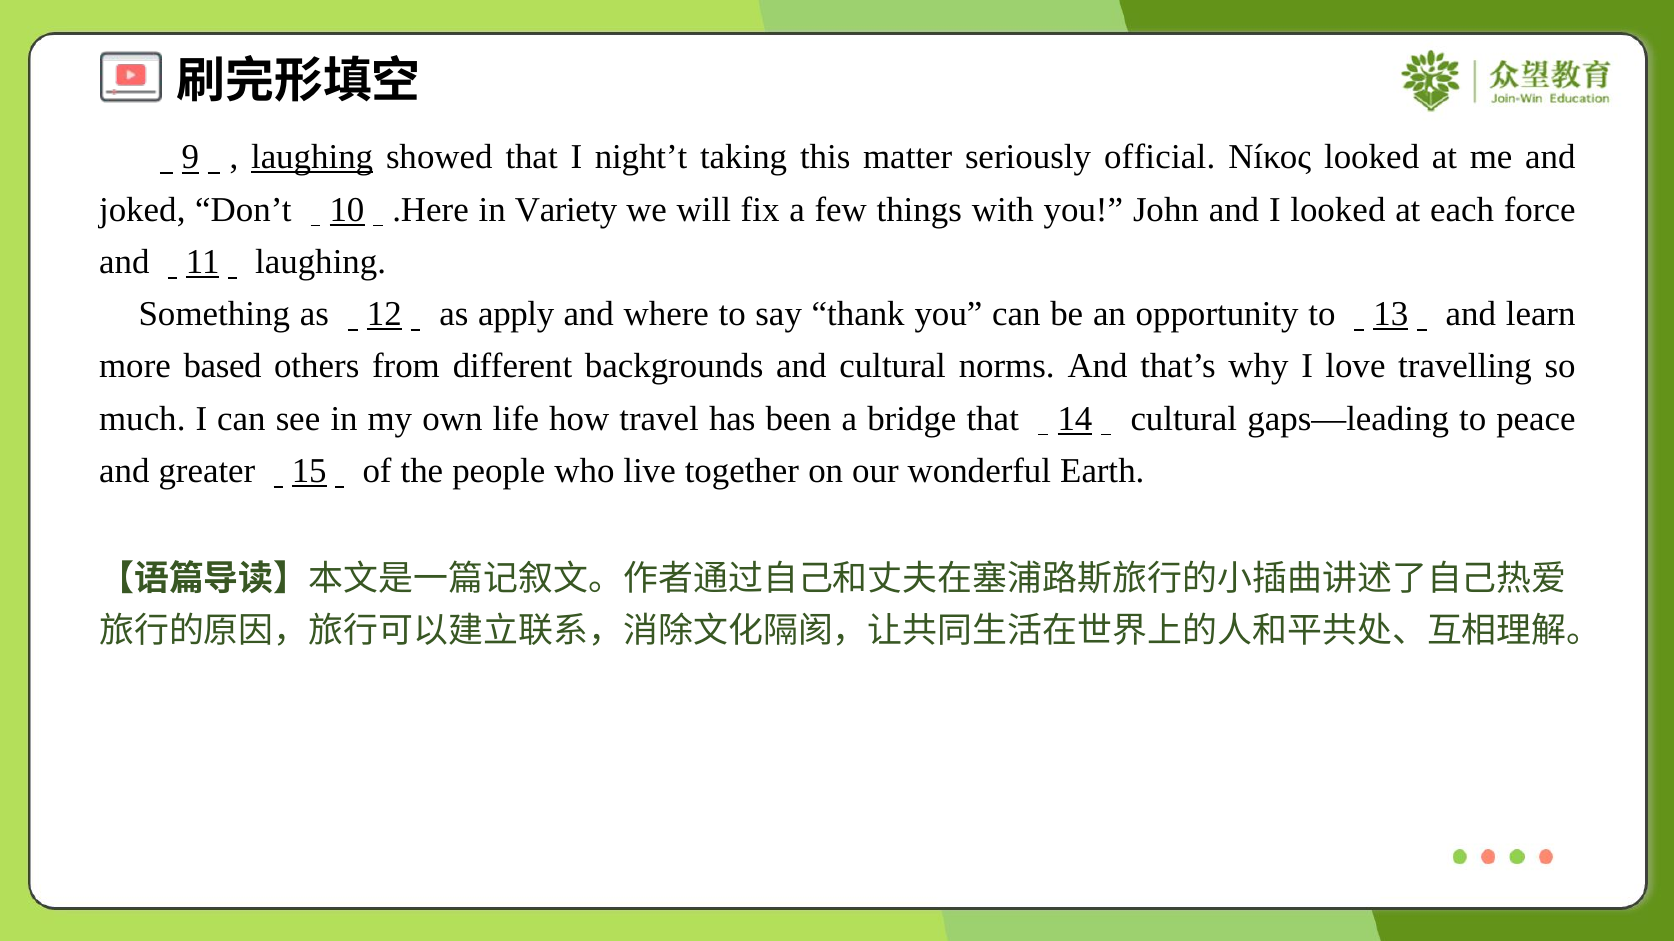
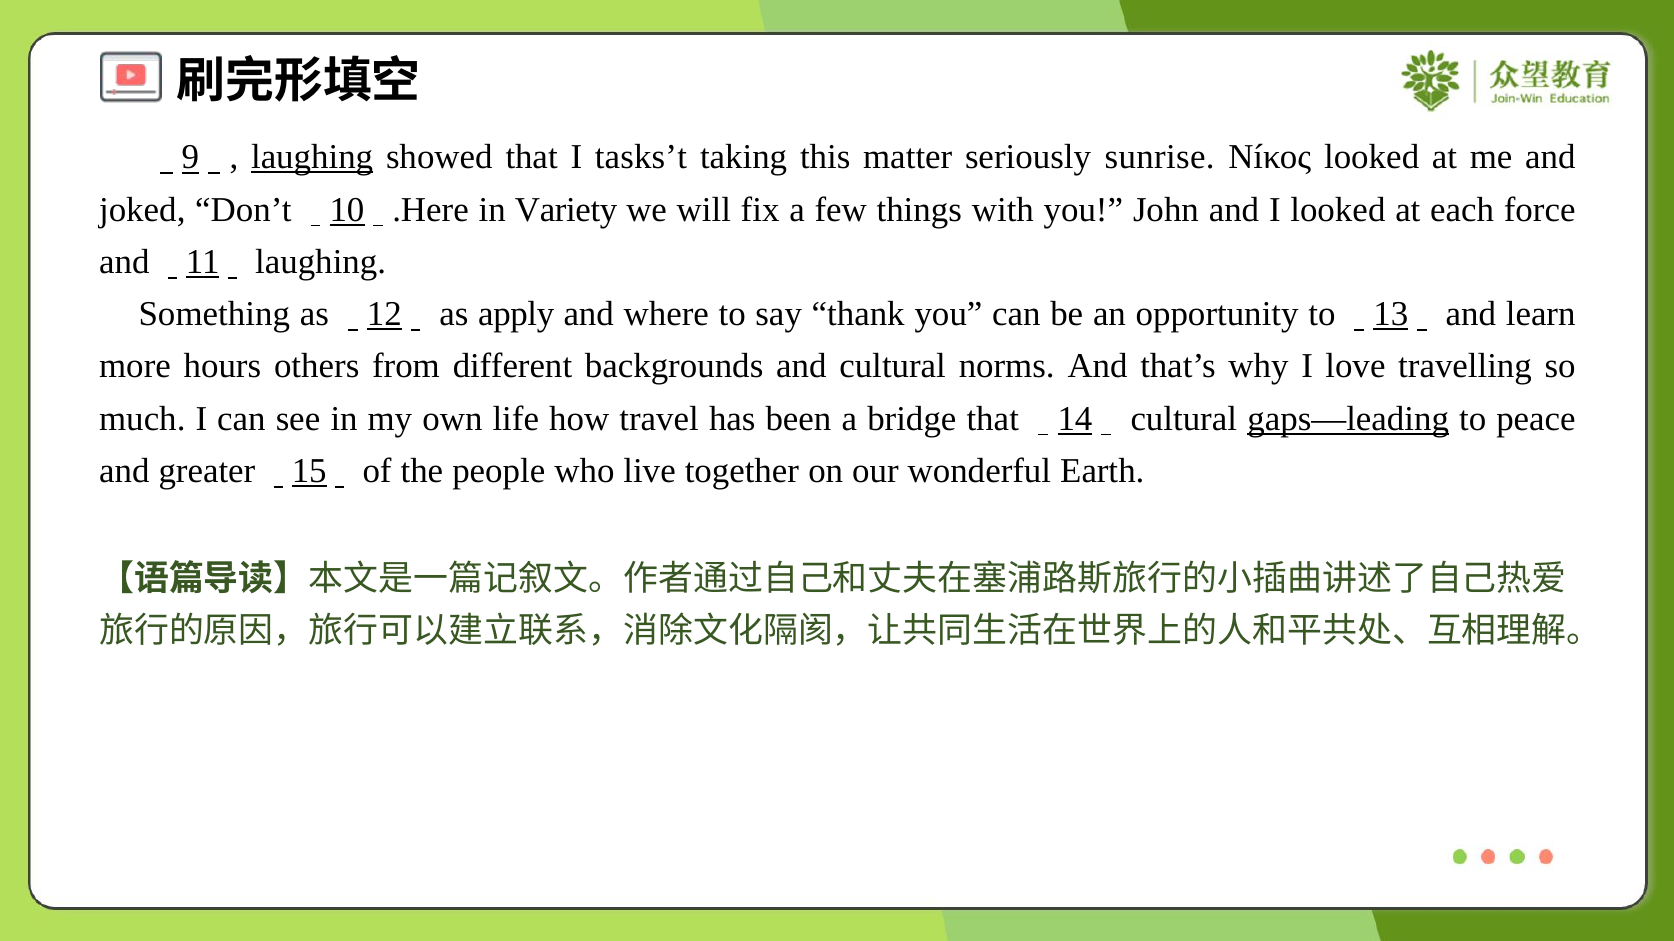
night’t: night’t -> tasks’t (641, 157)
official: official -> sunrise (1160, 157)
based: based -> hours (222, 367)
gaps—leading underline: none -> present (1348, 419)
